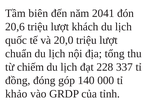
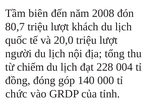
2041: 2041 -> 2008 (103, 13)
20,6: 20,6 -> 80,7 (15, 27)
chuẩn: chuẩn -> người (18, 53)
337: 337 -> 004 (124, 67)
khảo: khảo -> chức (16, 94)
